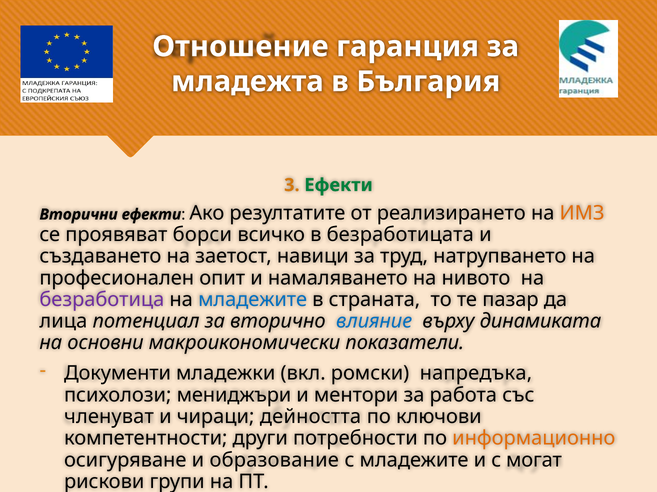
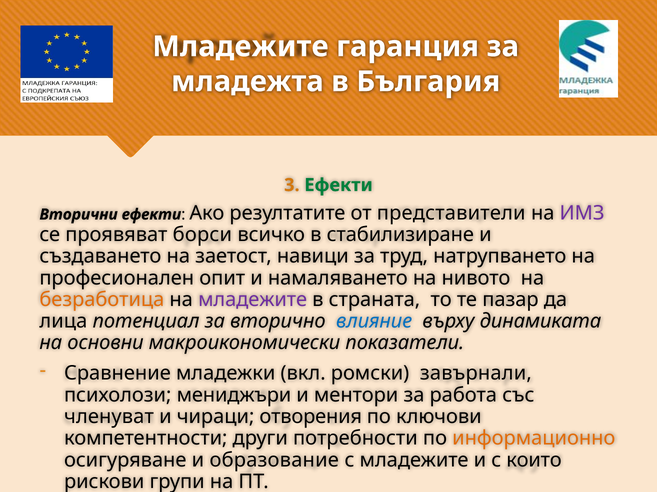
Отношение: Отношение -> Младежите (240, 47)
реализирането: реализирането -> представители (451, 213)
ИМЗ colour: orange -> purple (582, 213)
безработицата: безработицата -> стабилизиране (400, 235)
безработица colour: purple -> orange (102, 300)
младежите colour: blue -> purple (253, 300)
Документи: Документи -> Сравнение (117, 374)
напредъка: напредъка -> завърнали (476, 374)
дейността: дейността -> отворения (311, 417)
могат: могат -> които (534, 461)
